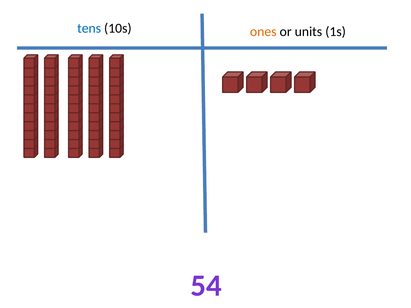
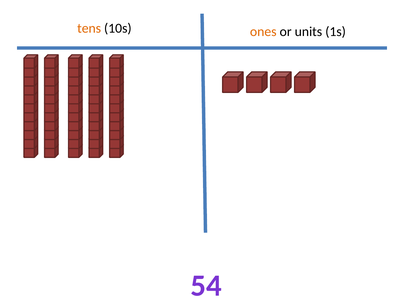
tens colour: blue -> orange (89, 28)
